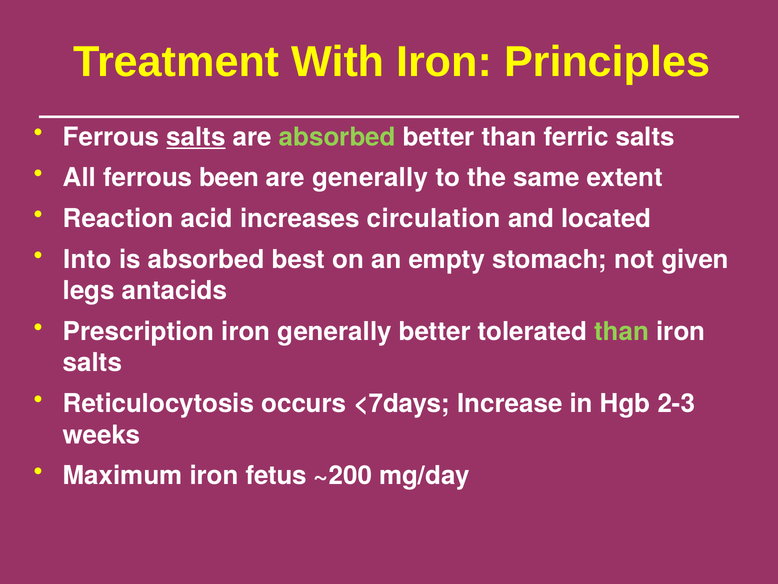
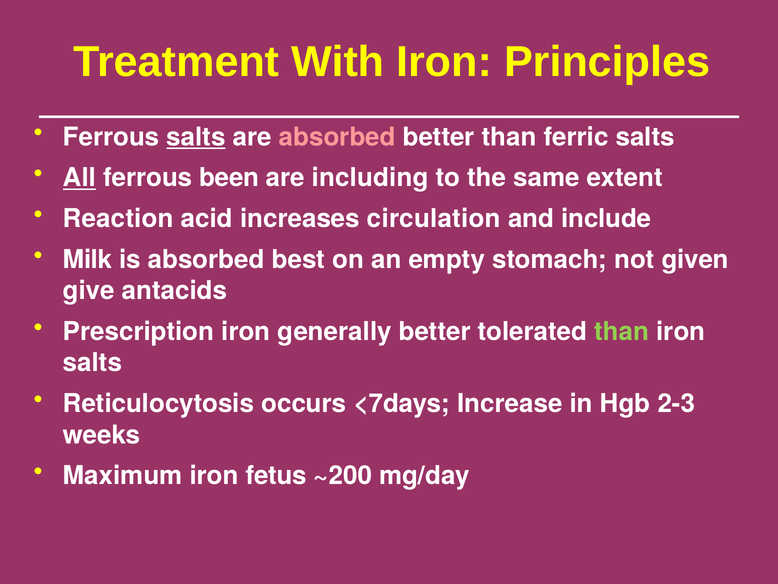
absorbed colour: light green -> pink (337, 137)
All underline: none -> present (79, 178)
are generally: generally -> including (370, 178)
located: located -> include (606, 219)
Into: Into -> Milk (88, 259)
legs: legs -> give (89, 291)
